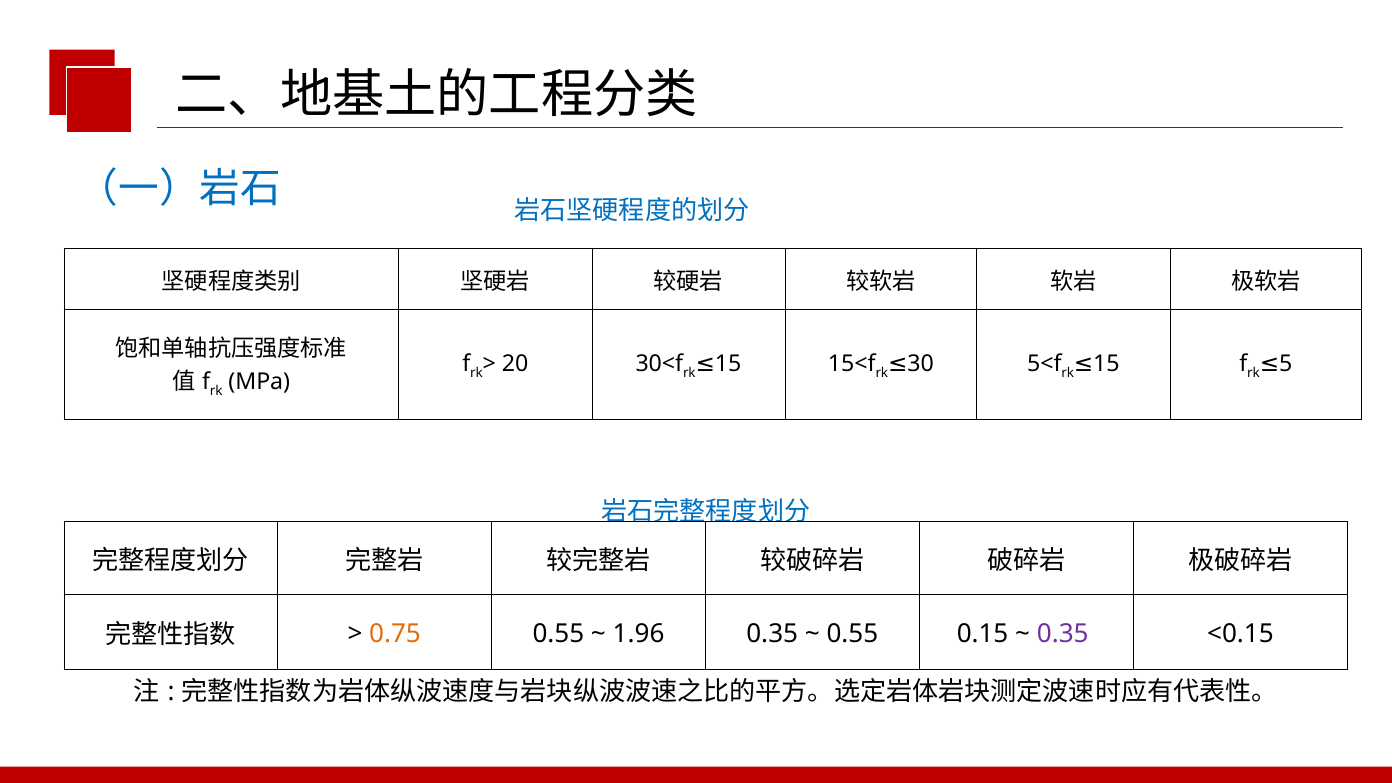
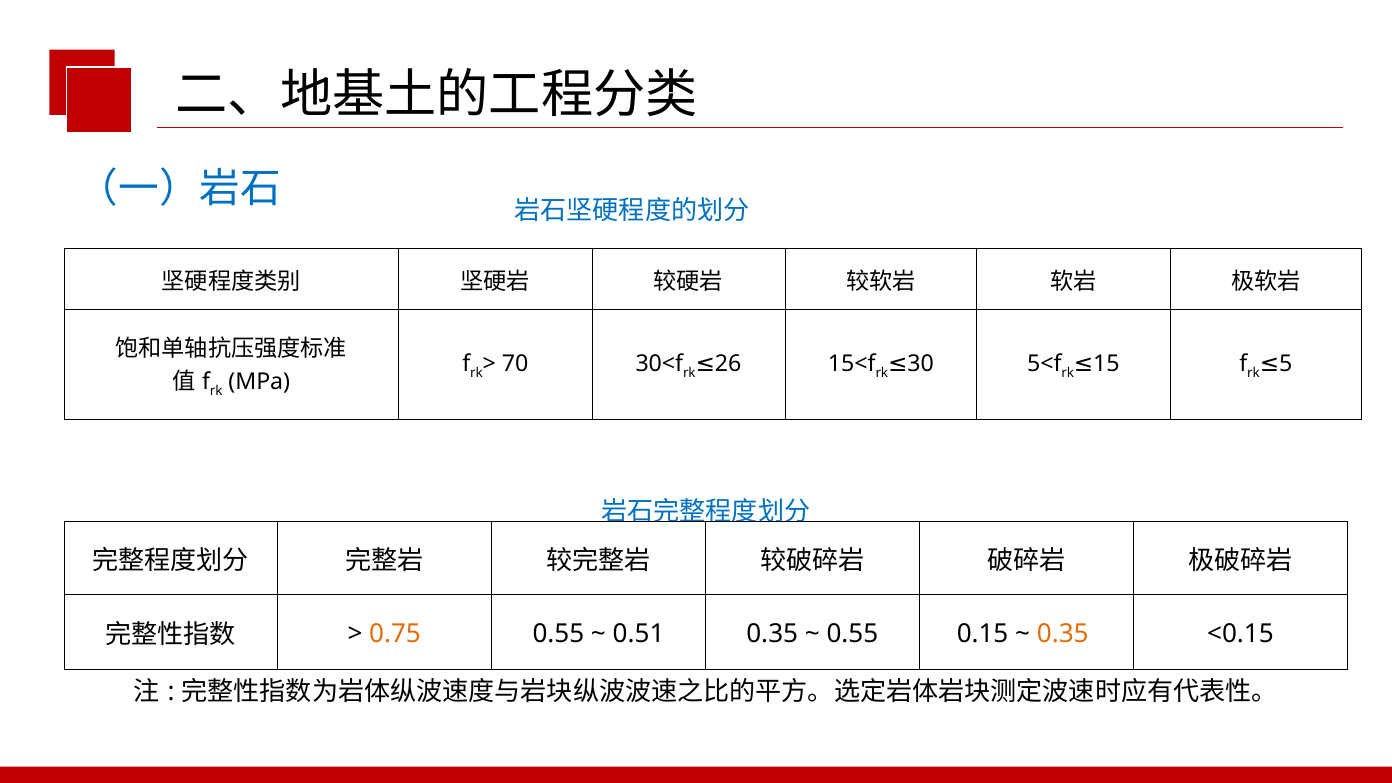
20: 20 -> 70 (515, 364)
15: 15 -> 26 (728, 364)
1.96: 1.96 -> 0.51 (639, 634)
0.35 colour: purple -> orange (1063, 634)
